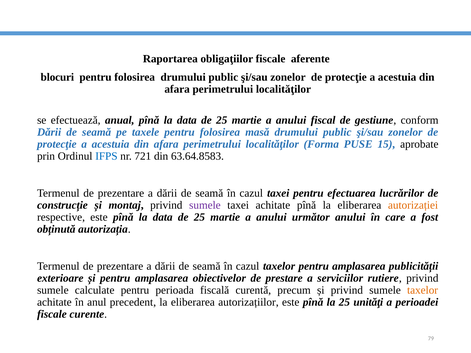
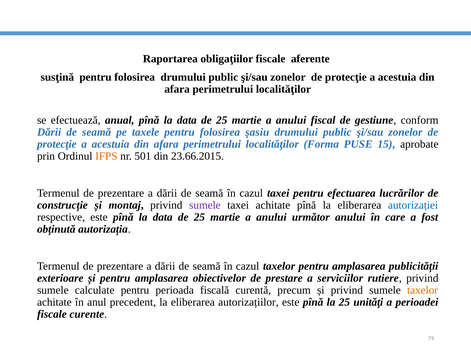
blocuri: blocuri -> susţină (57, 77)
masă: masă -> şasiu (257, 132)
IFPS colour: blue -> orange (106, 156)
721: 721 -> 501 (143, 156)
63.64.8583: 63.64.8583 -> 23.66.2015 (197, 156)
autorizației colour: orange -> blue (413, 205)
